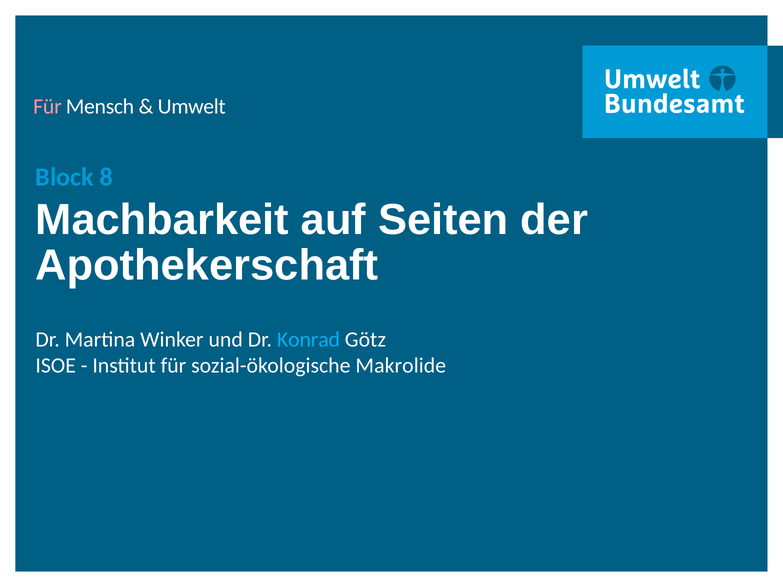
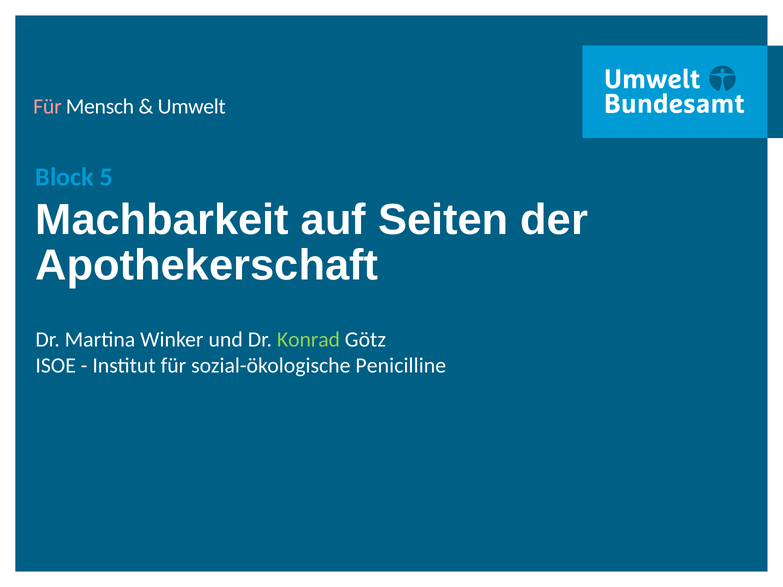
8: 8 -> 5 (106, 177)
Konrad colour: light blue -> light green (308, 340)
Makrolide: Makrolide -> Penicilline (401, 366)
